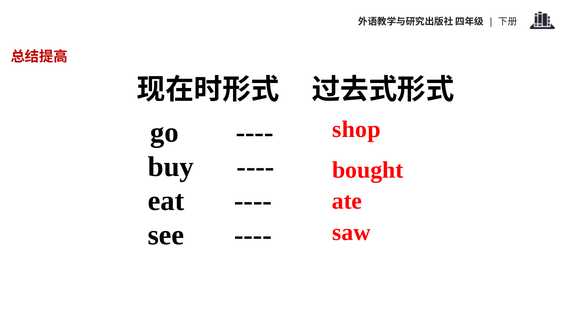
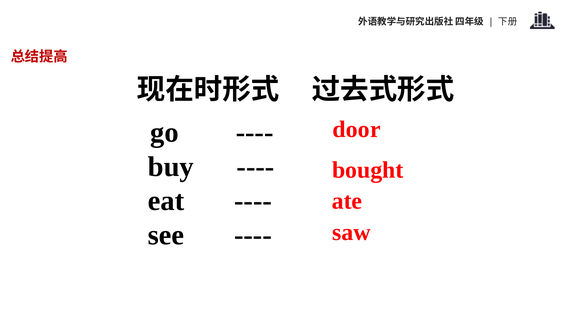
shop: shop -> door (356, 130)
